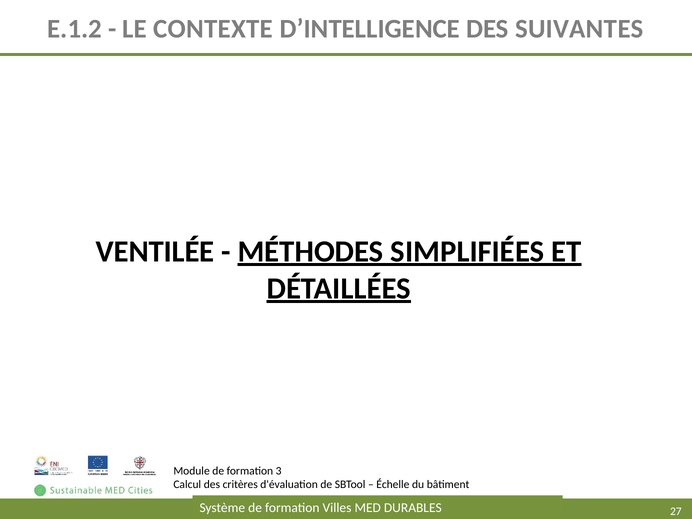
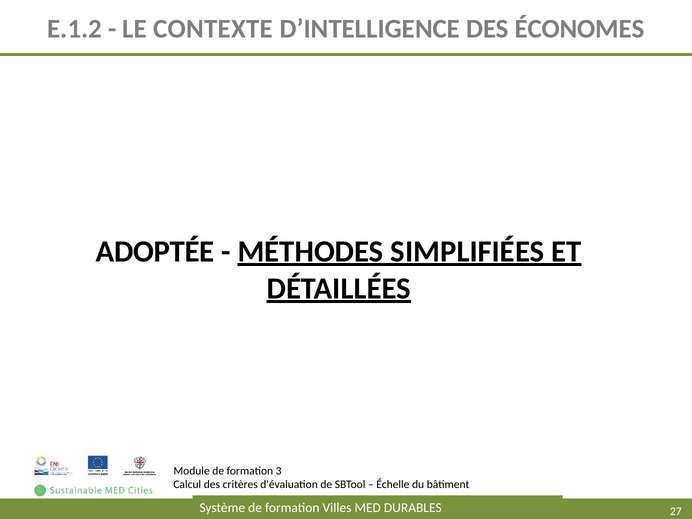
SUIVANTES: SUIVANTES -> ÉCONOMES (580, 29)
VENTILÉE: VENTILÉE -> ADOPTÉE (155, 251)
